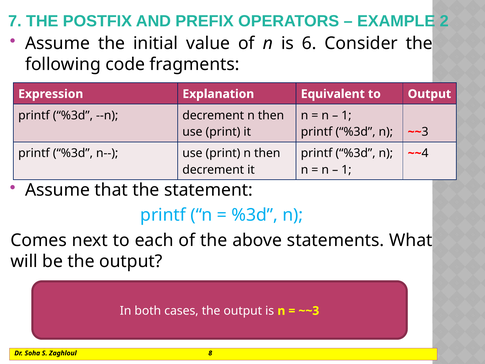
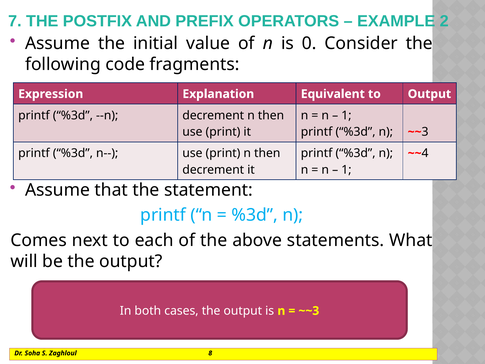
6: 6 -> 0 (309, 43)
